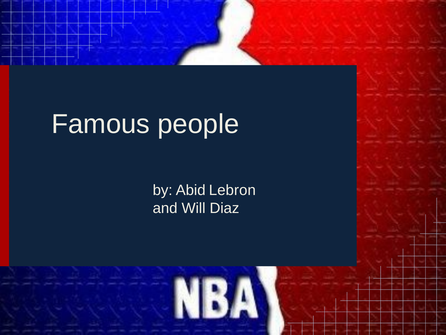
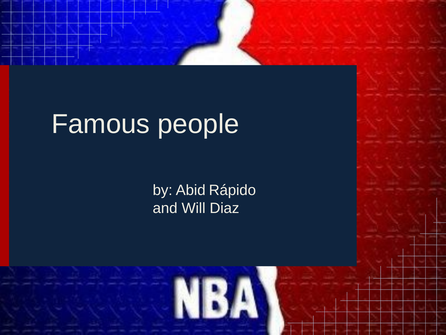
Lebron: Lebron -> Rápido (232, 190)
